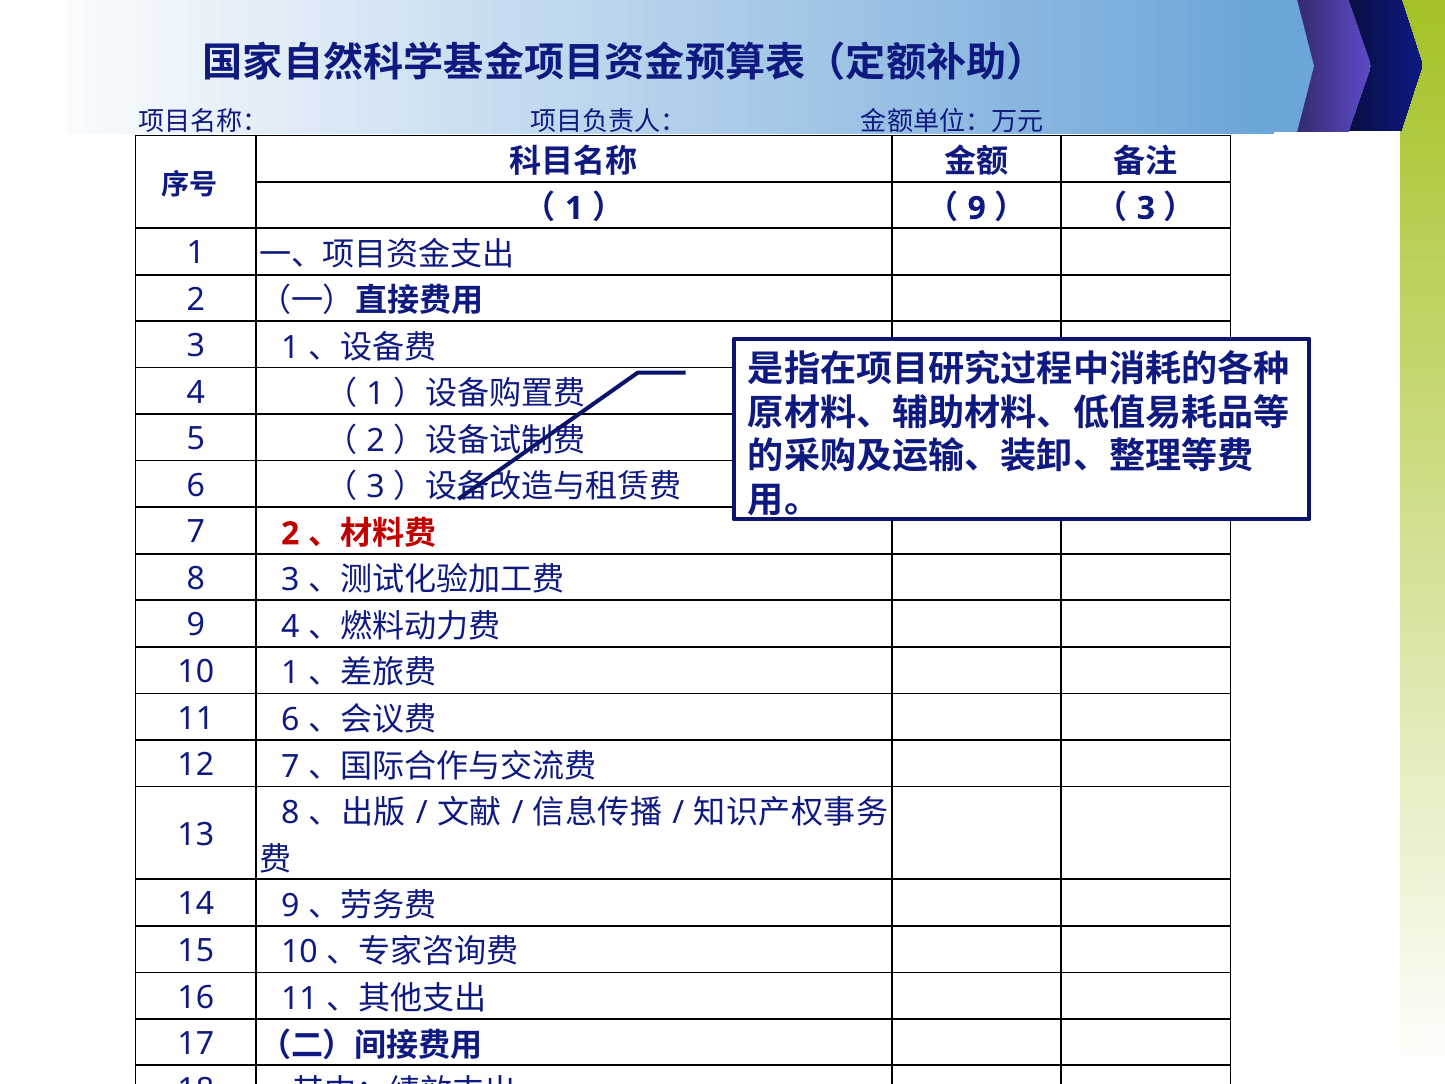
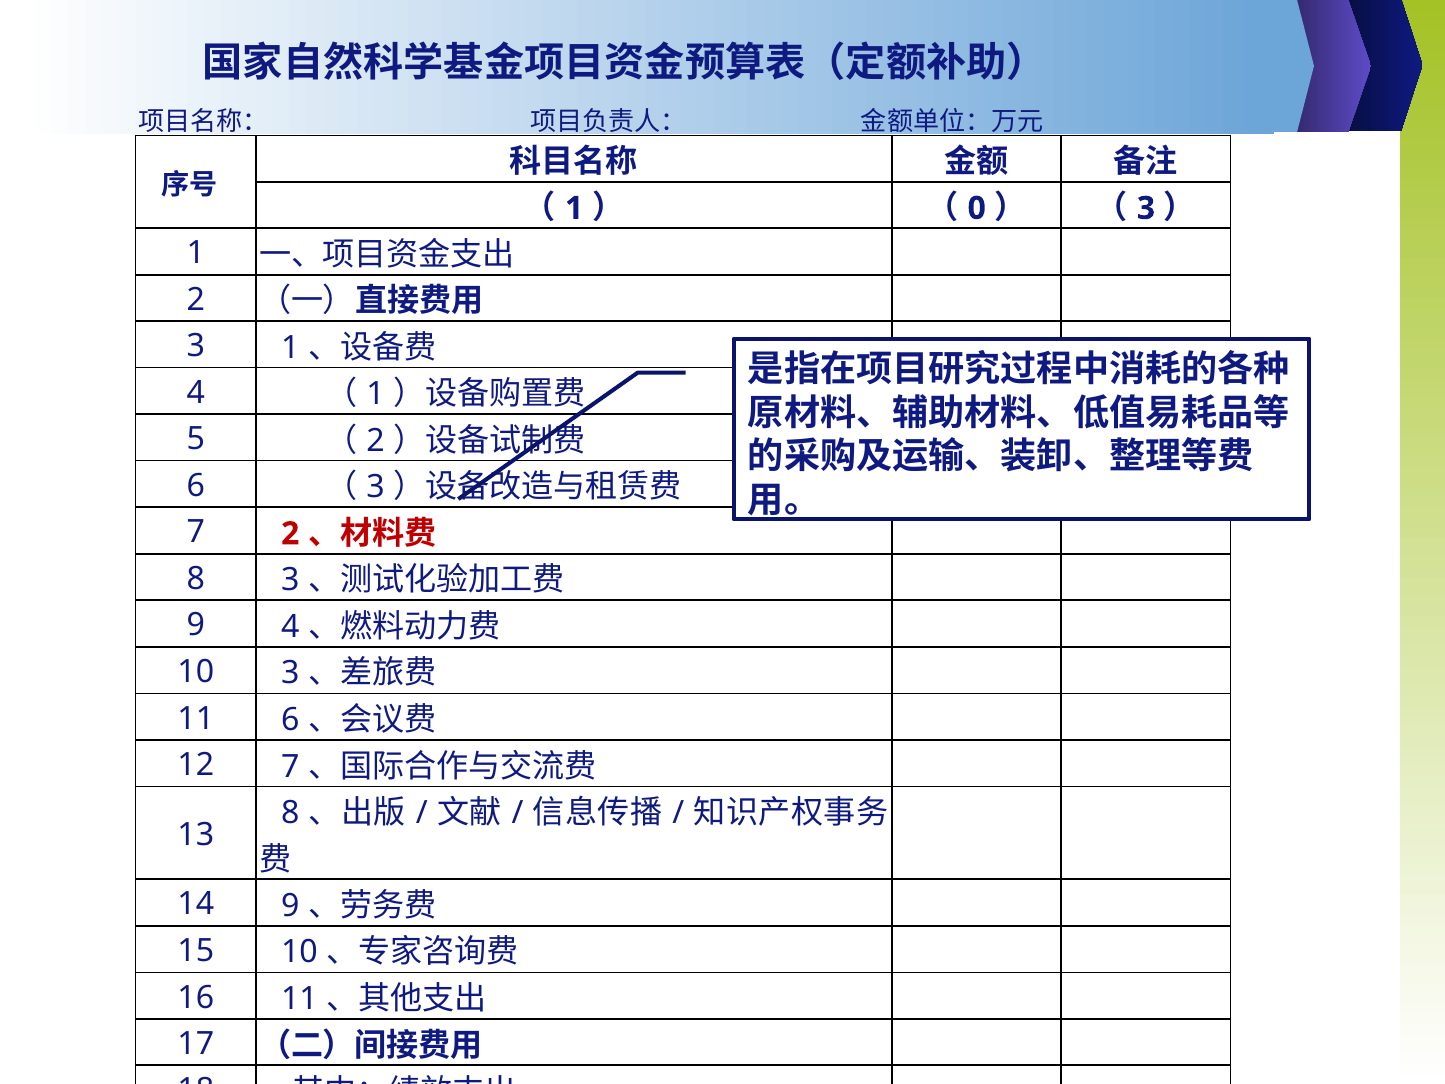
9: 9 -> 0 (977, 208)
10 1: 1 -> 3 (290, 673)
